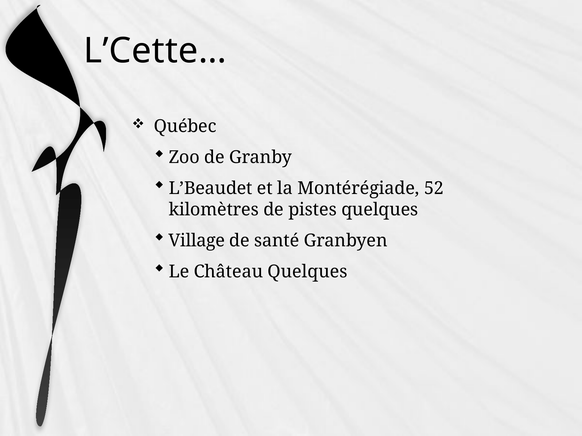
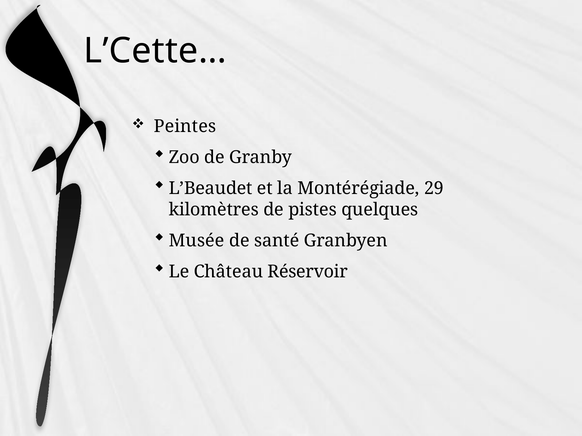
Québec: Québec -> Peintes (185, 126)
52: 52 -> 29 (434, 188)
Village: Village -> Musée (197, 241)
Château Quelques: Quelques -> Réservoir (308, 272)
